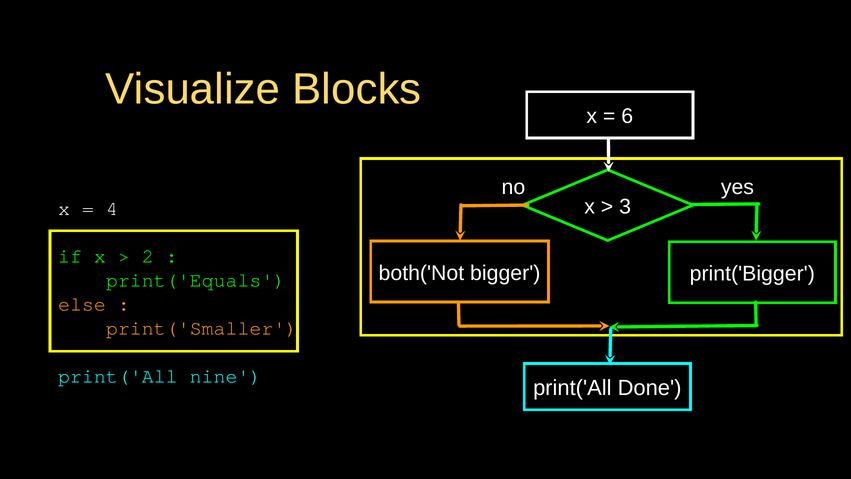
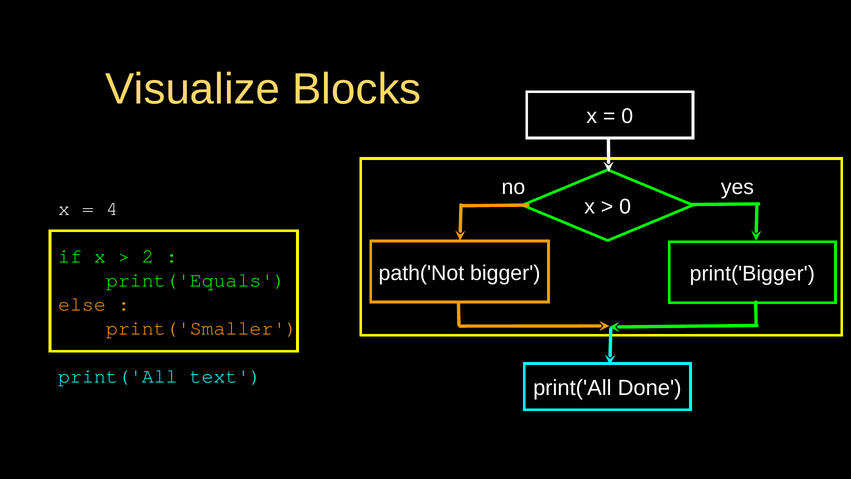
6: 6 -> 0 (627, 116)
3: 3 -> 0 (625, 206)
both('Not: both('Not -> path('Not (421, 273)
nine: nine -> text (226, 376)
